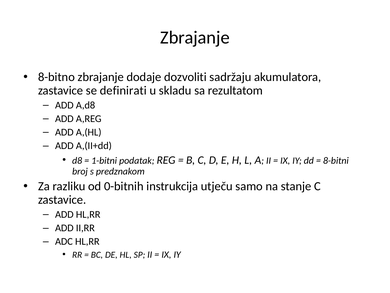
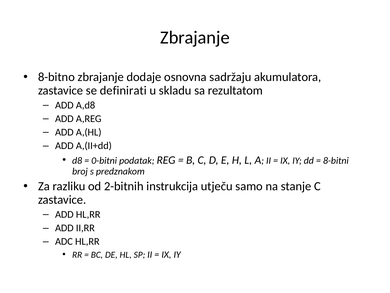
dozvoliti: dozvoliti -> osnovna (185, 77)
1-bitni: 1-bitni -> 0-bitni (104, 160)
0-bitnih: 0-bitnih -> 2-bitnih (124, 186)
